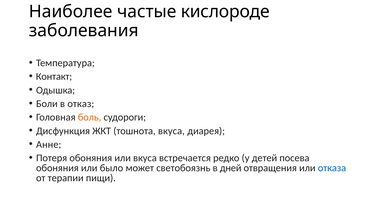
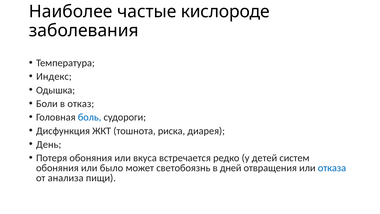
Контакт: Контакт -> Индекс (54, 76)
боль colour: orange -> blue (90, 117)
тошнота вкуса: вкуса -> риска (171, 131)
Анне: Анне -> День (49, 144)
посева: посева -> систем (294, 158)
терапии: терапии -> анализа (66, 178)
